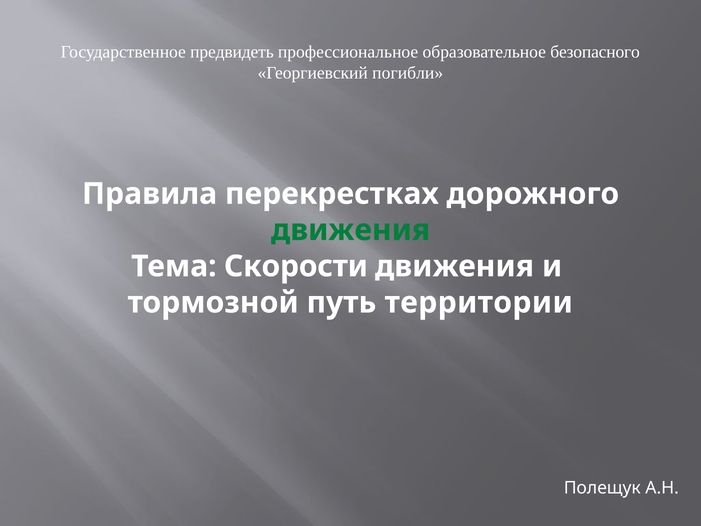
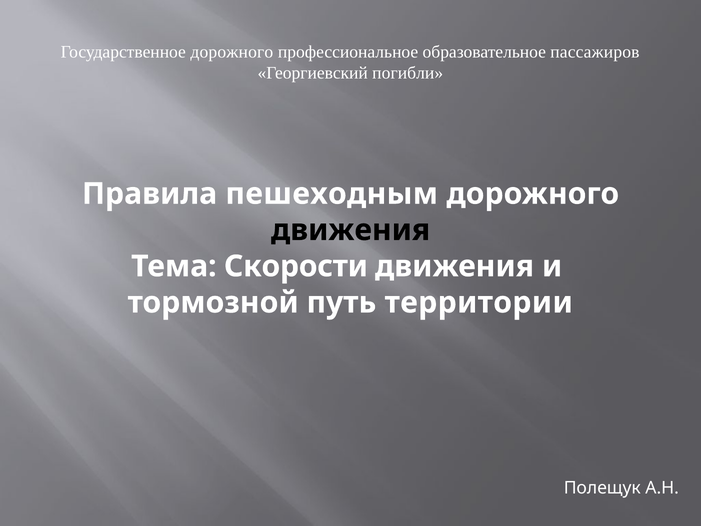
Государственное предвидеть: предвидеть -> дорожного (232, 52)
безопасного: безопасного -> пассажиров (595, 52)
перекрестках: перекрестках -> пешеходным (332, 194)
движения colour: green -> black (351, 230)
